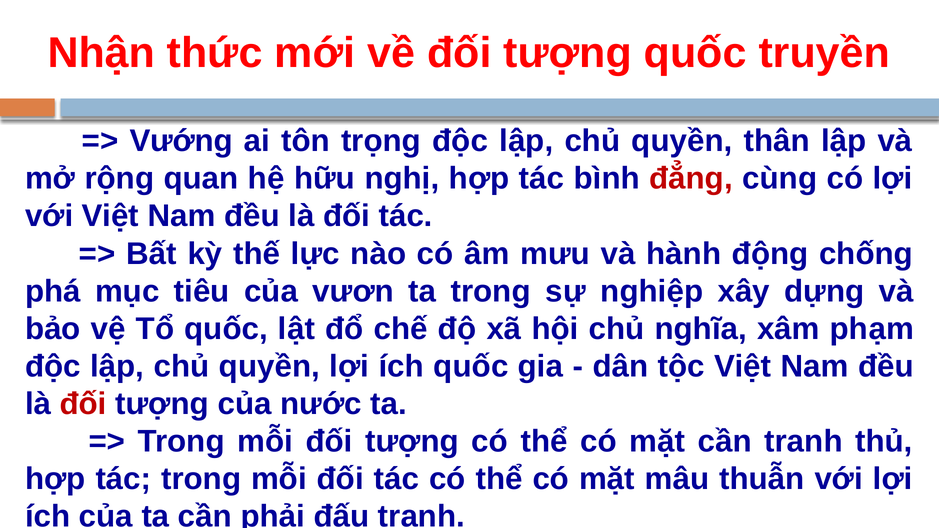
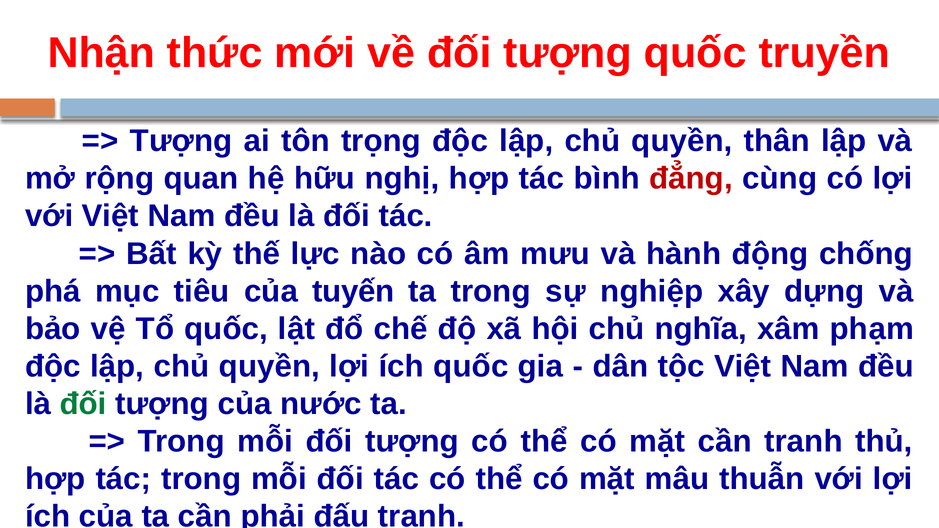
Vướng: Vướng -> Tượng (181, 141)
vươn: vươn -> tuyến (353, 291)
đối colour: red -> green (83, 404)
